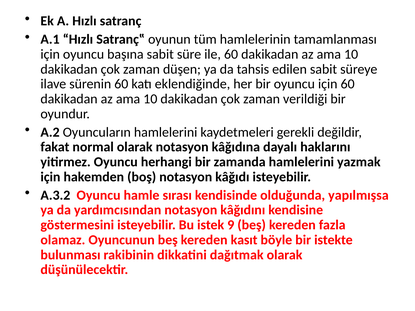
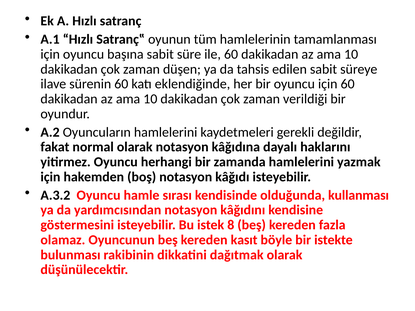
yapılmışsa: yapılmışsa -> kullanması (359, 195)
9: 9 -> 8 (231, 225)
